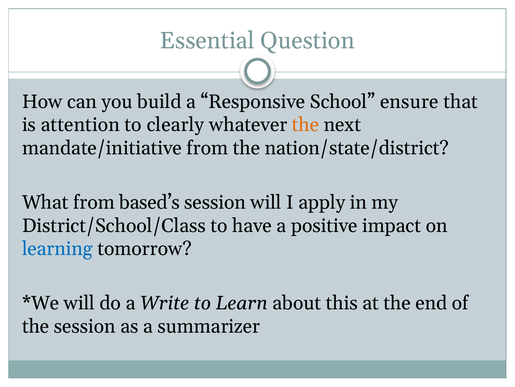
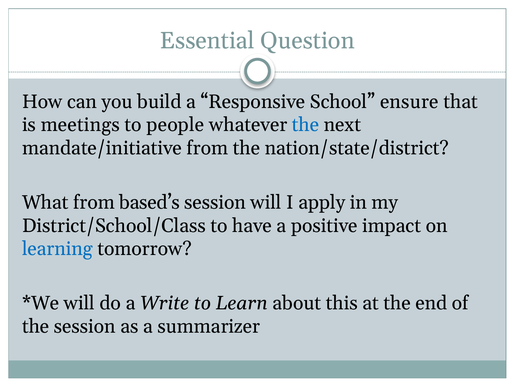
attention: attention -> meetings (80, 125)
clearly: clearly -> people (175, 125)
the colour: orange -> blue (306, 125)
